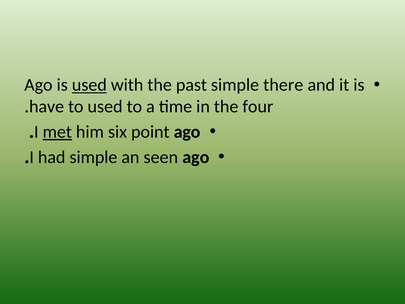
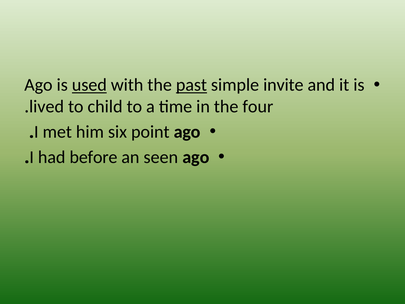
past underline: none -> present (191, 85)
there: there -> invite (283, 85)
have: have -> lived (47, 107)
to used: used -> child (105, 107)
met underline: present -> none (57, 132)
had simple: simple -> before (93, 157)
